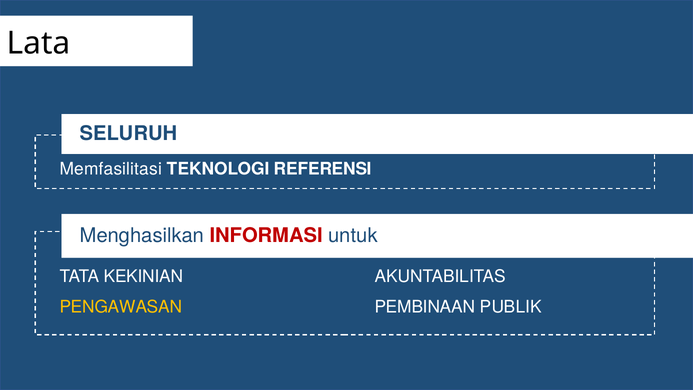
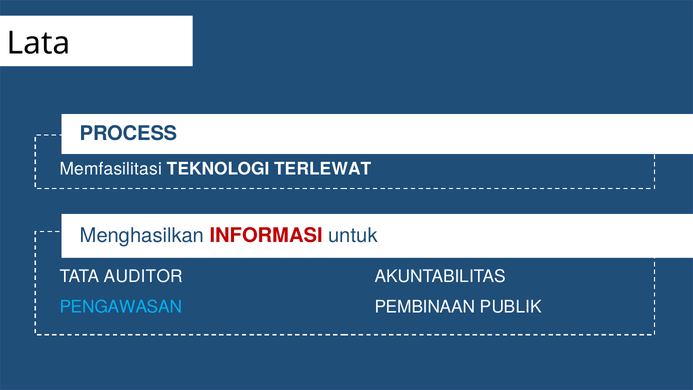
SELURUH: SELURUH -> PROCESS (129, 133)
REFERENSI: REFERENSI -> TERLEWAT (323, 169)
KEKINIAN: KEKINIAN -> AUDITOR (143, 277)
PENGAWASAN colour: yellow -> light blue (121, 307)
